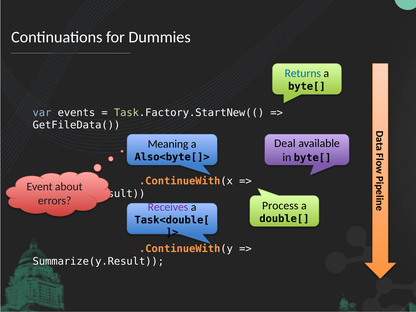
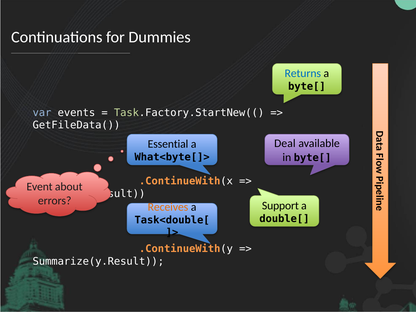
Meaning: Meaning -> Essential (168, 144)
Also<byte[]>: Also<byte[]> -> What<byte[]> (172, 157)
Process: Process -> Support (280, 206)
Receives colour: purple -> orange (168, 207)
